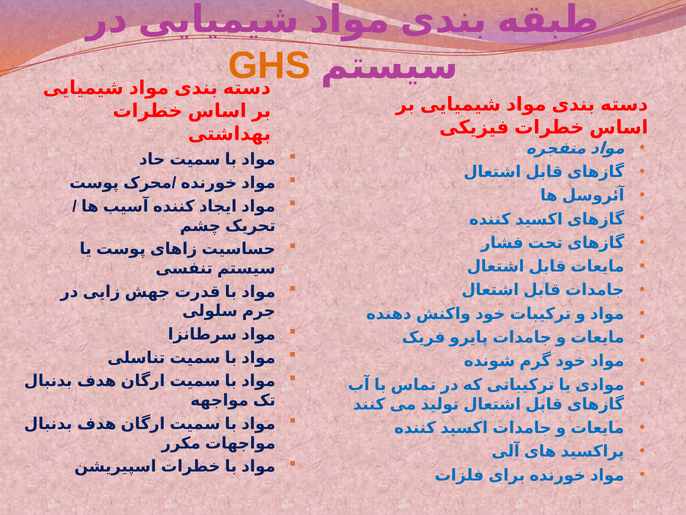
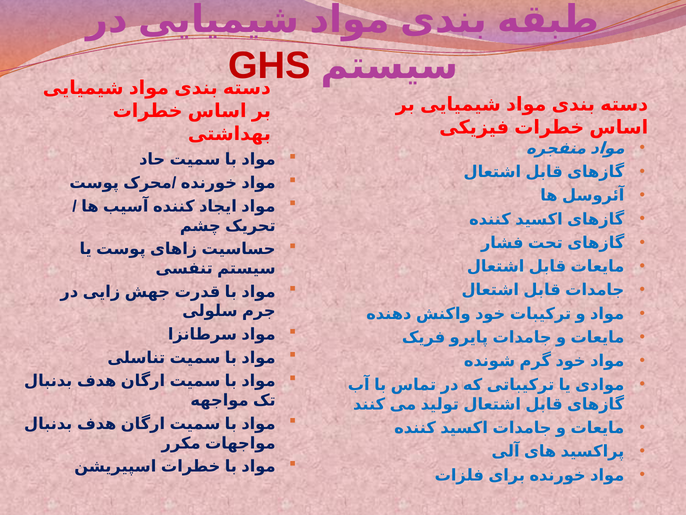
GHS colour: orange -> red (269, 66)
